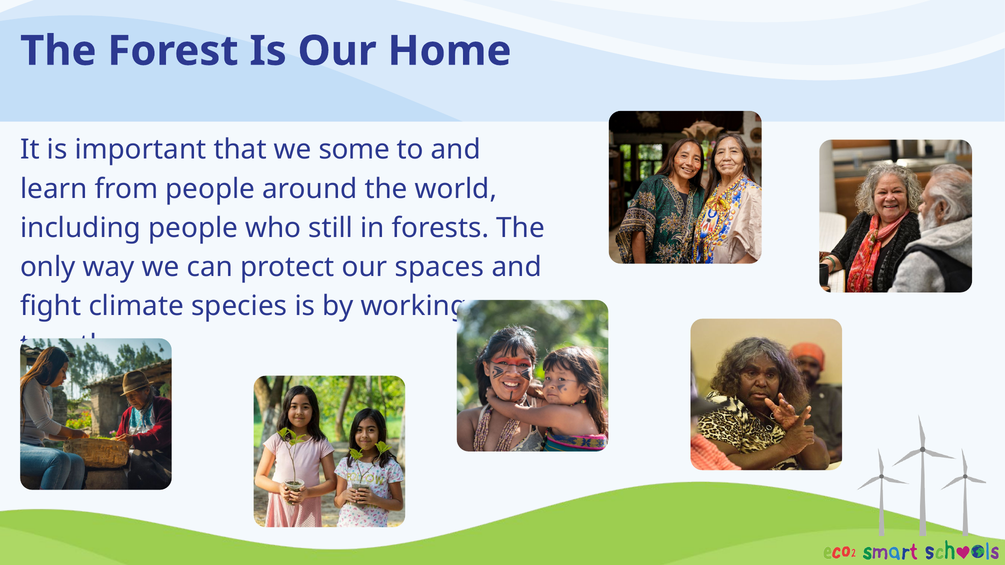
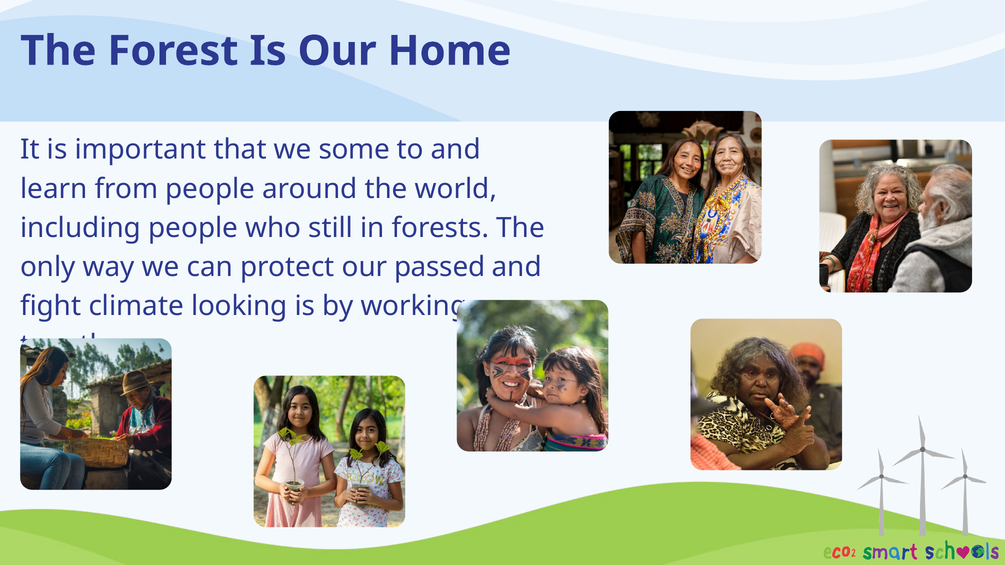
spaces: spaces -> passed (440, 267)
species: species -> looking (239, 306)
